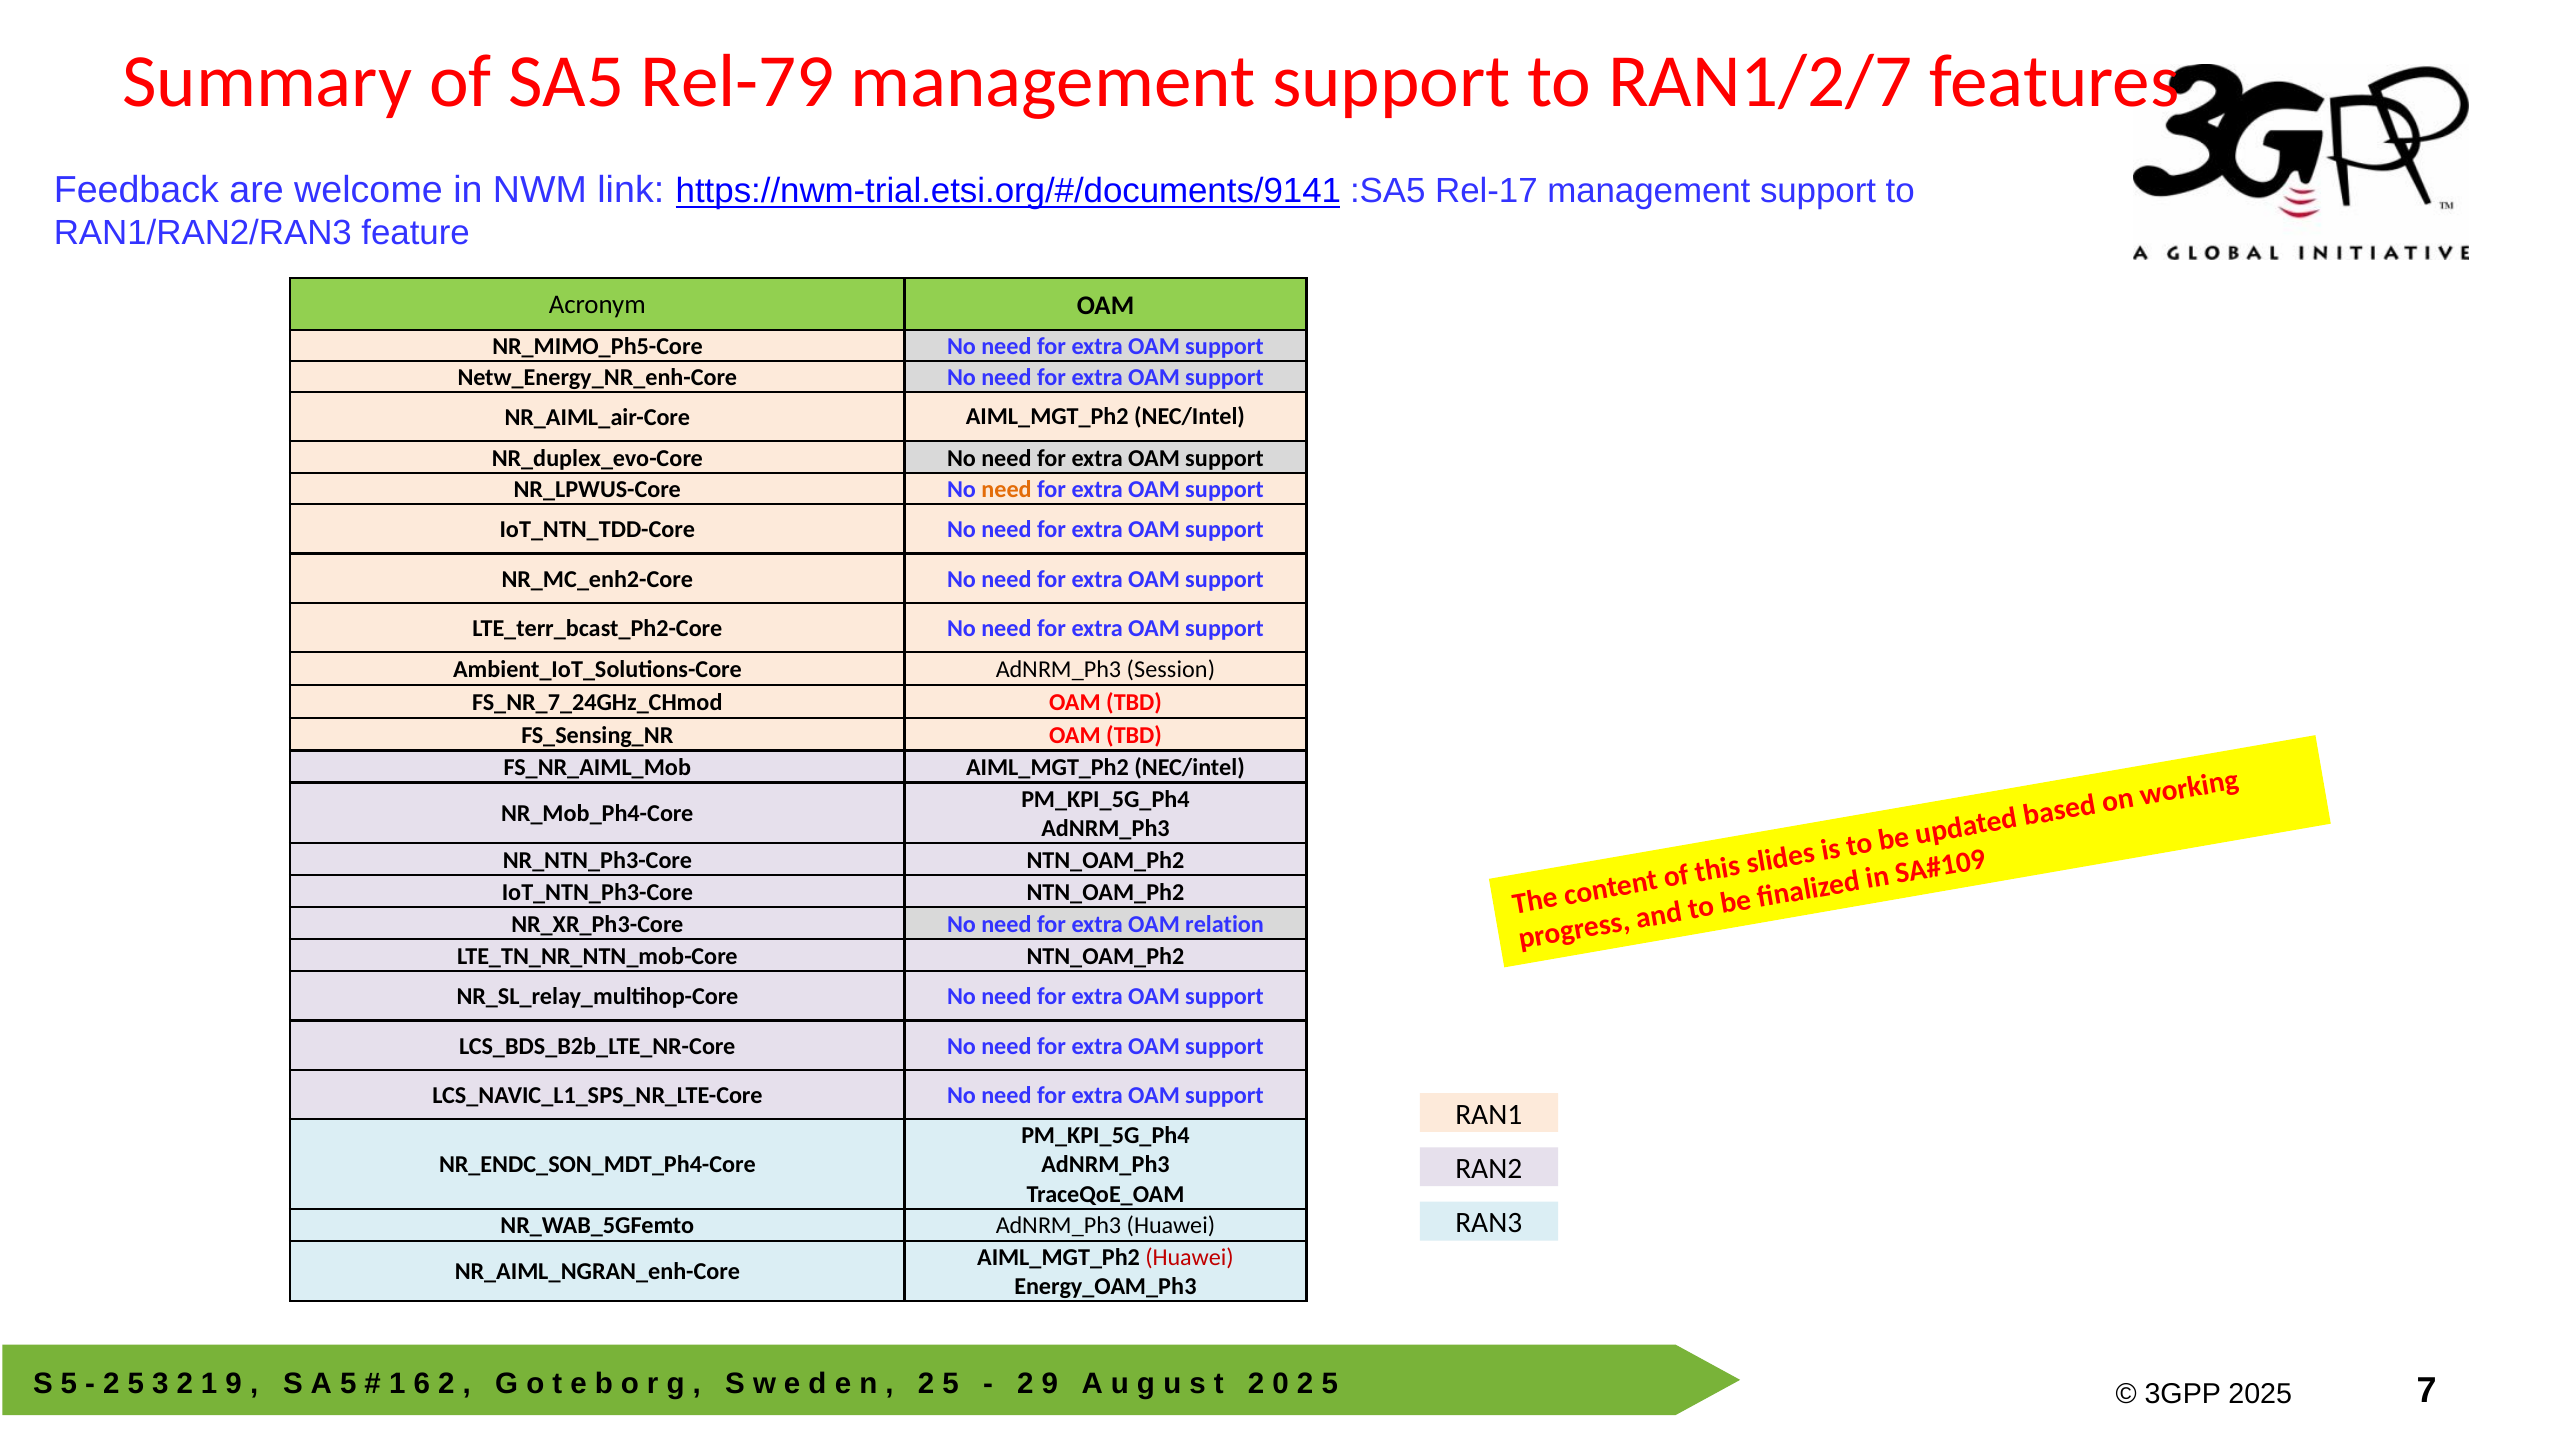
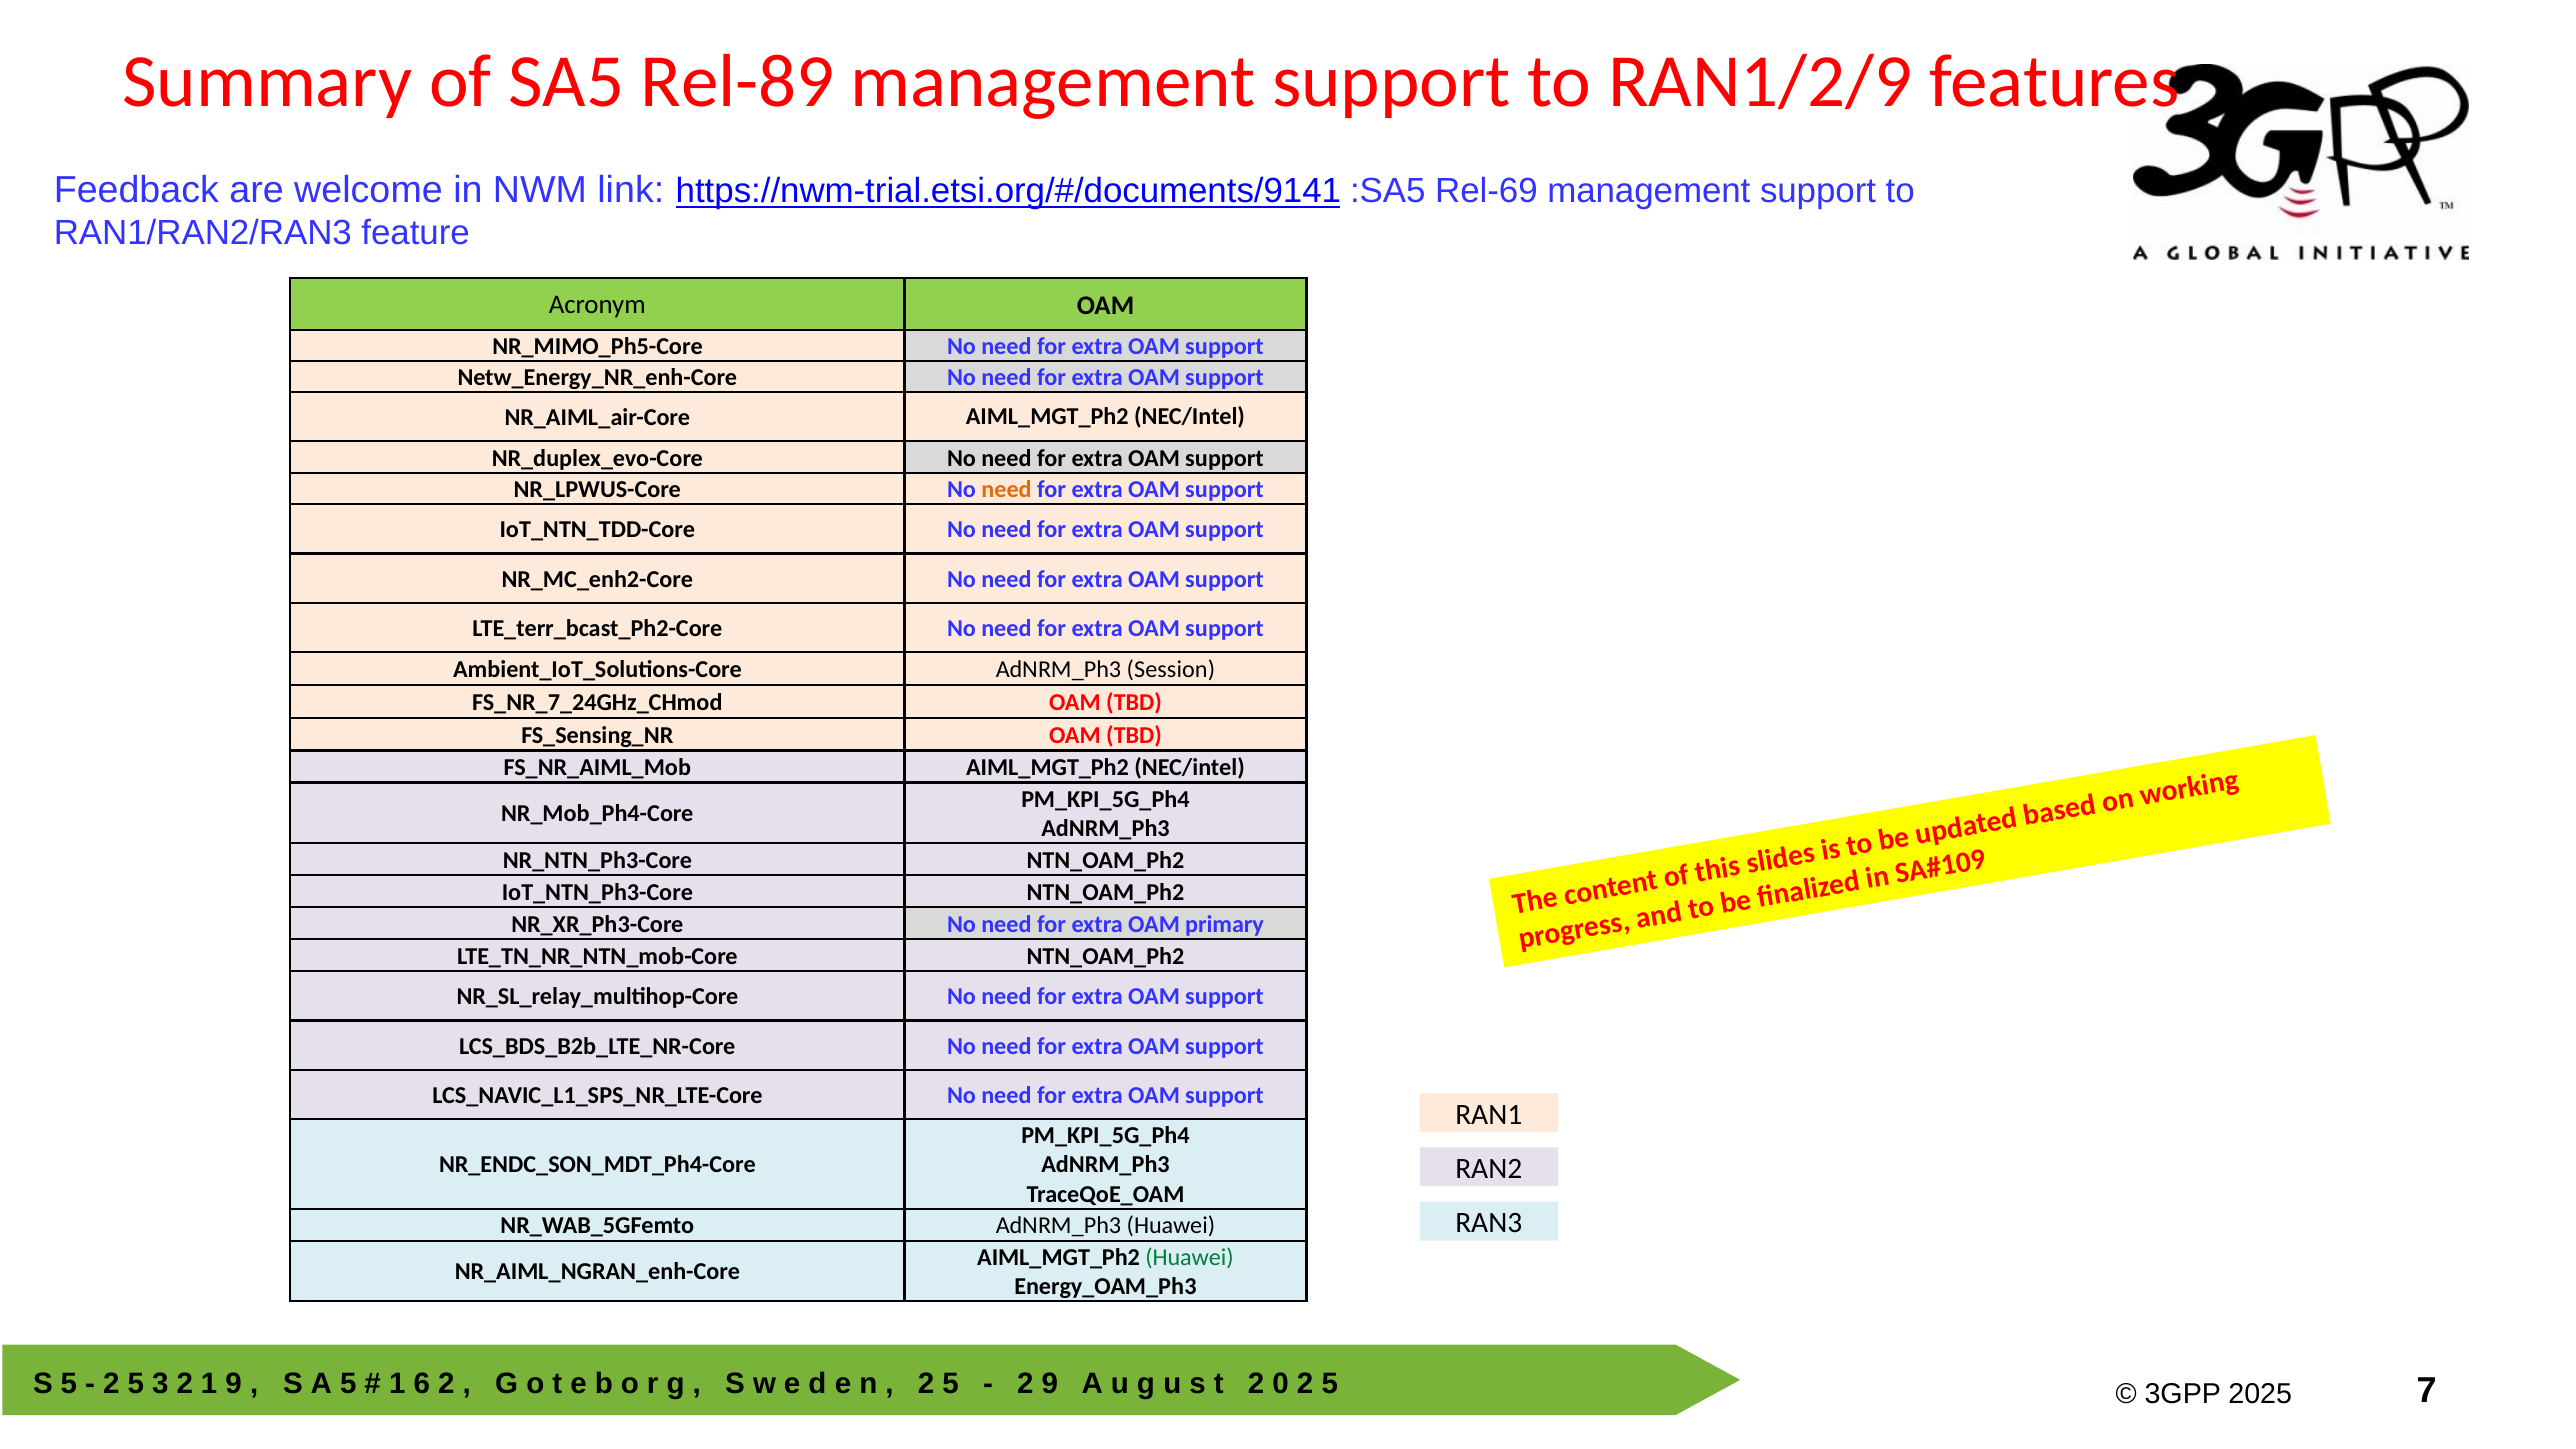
Rel-79: Rel-79 -> Rel-89 (738, 82)
RAN1/2/7: RAN1/2/7 -> RAN1/2/9 (1760, 82)
Rel-17: Rel-17 -> Rel-69 (1486, 191)
relation: relation -> primary (1225, 924)
Huawei colour: red -> green (1190, 1257)
